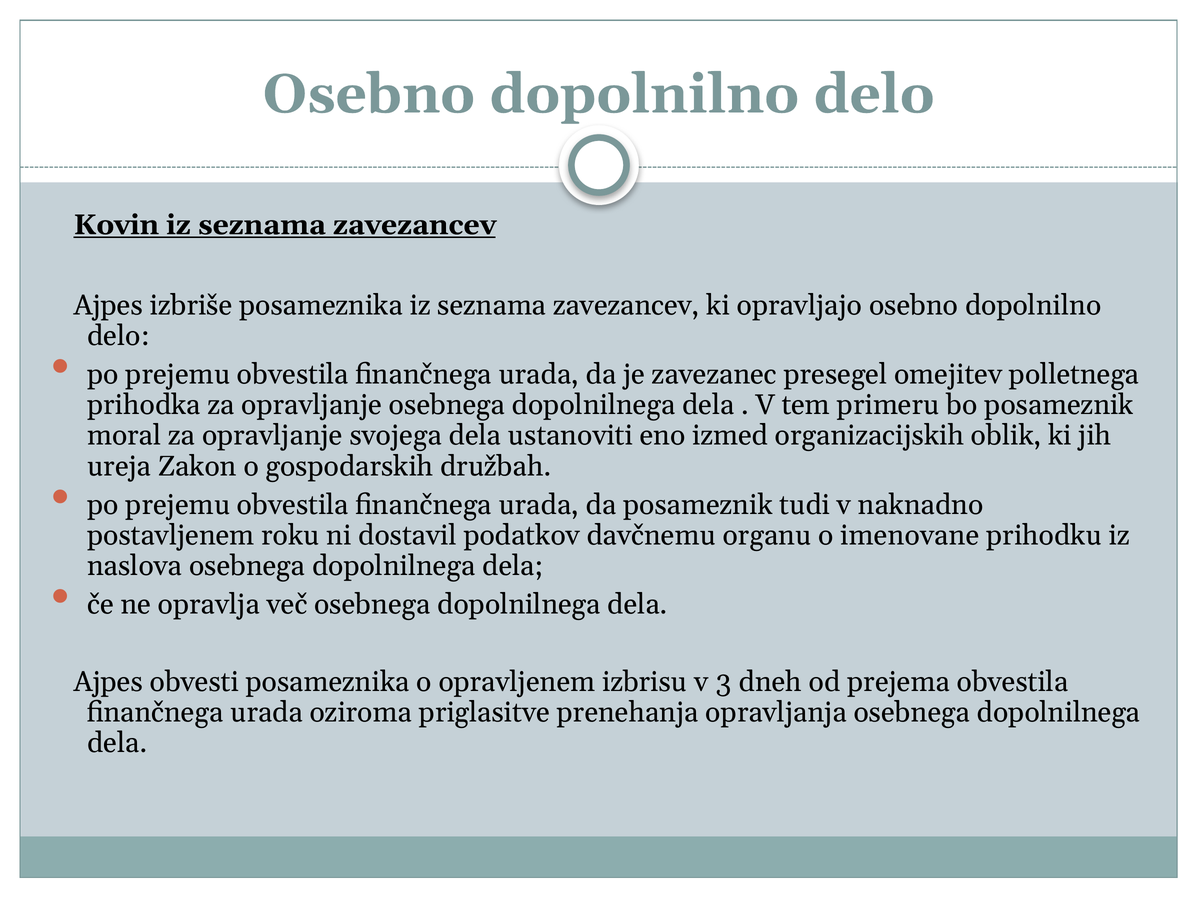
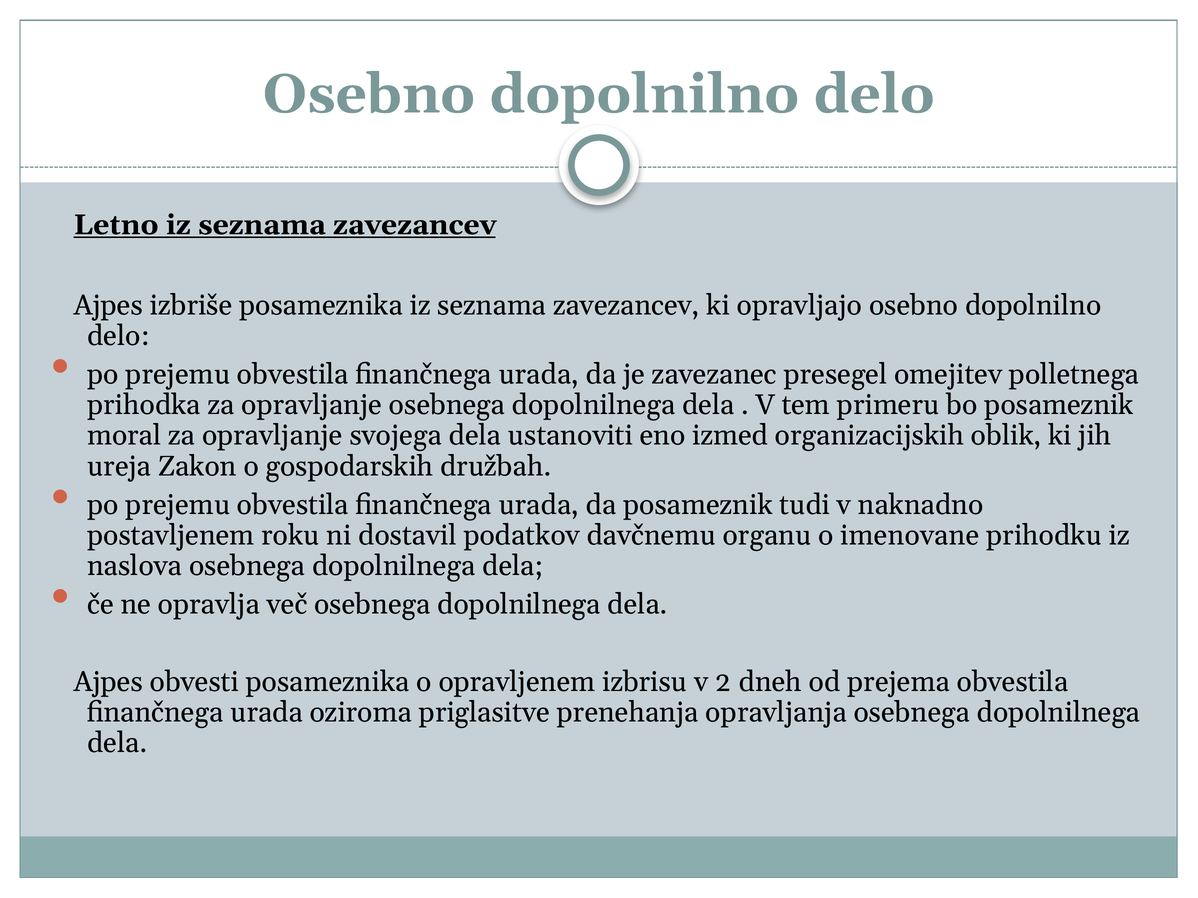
Kovin: Kovin -> Letno (116, 225)
3: 3 -> 2 (723, 682)
